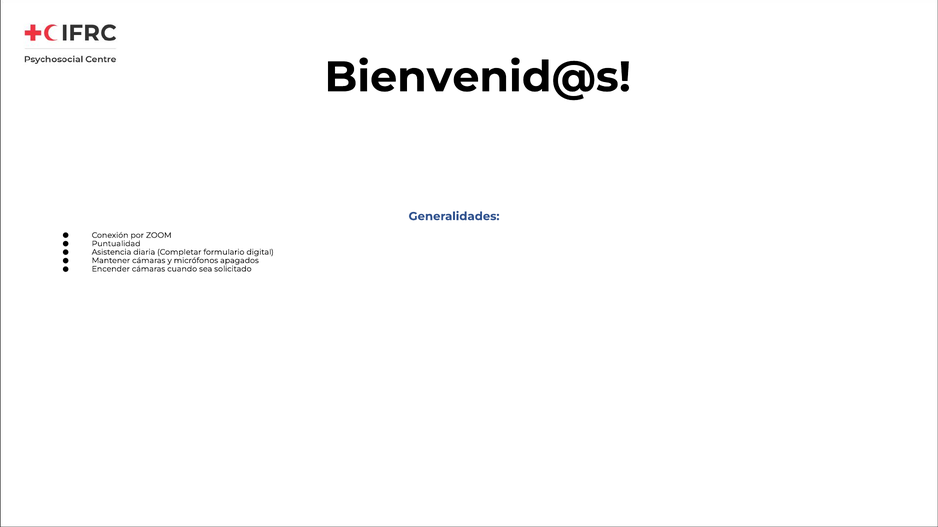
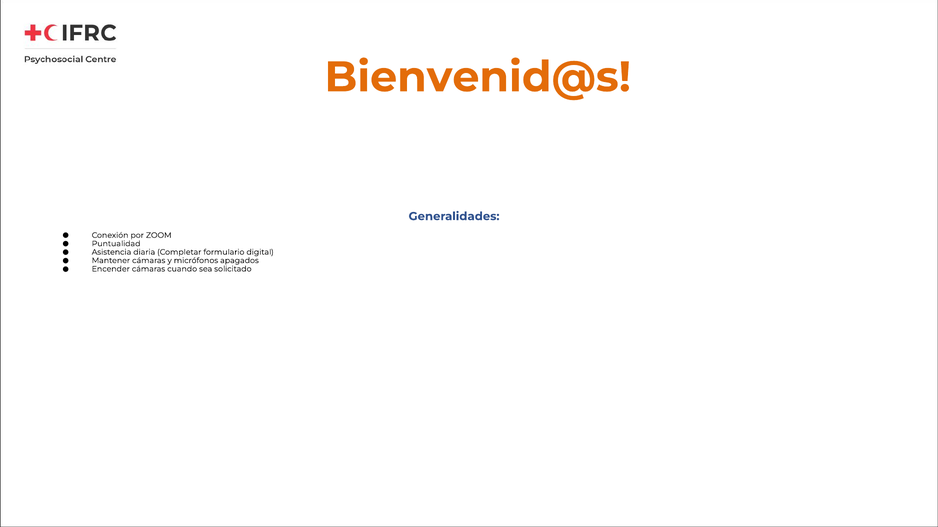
Bienvenid@s colour: black -> orange (478, 77)
